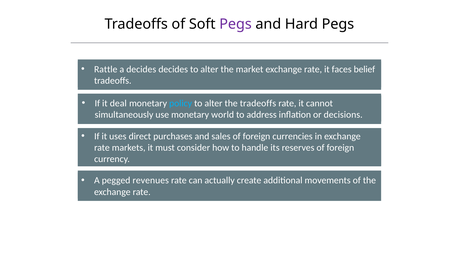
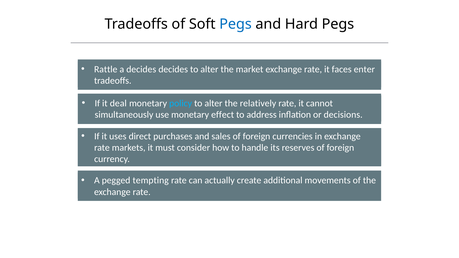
Pegs colour: purple -> blue (235, 24)
belief: belief -> enter (364, 69)
the tradeoffs: tradeoffs -> relatively (258, 103)
world: world -> effect (223, 115)
revenues: revenues -> tempting (151, 181)
